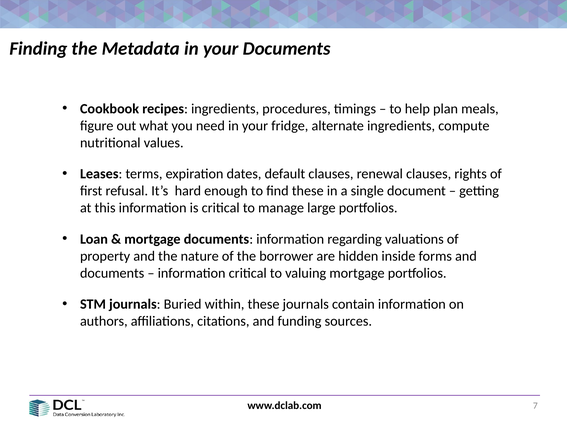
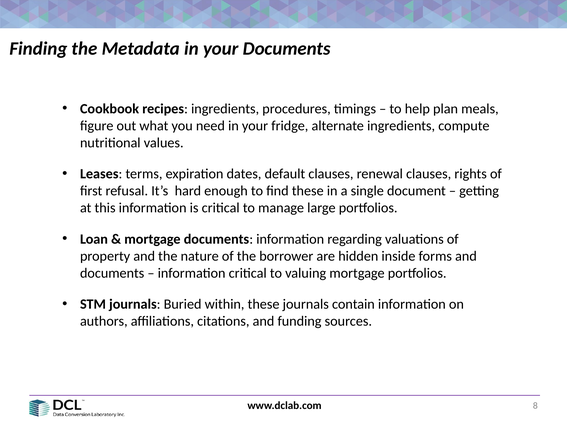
7: 7 -> 8 (535, 406)
